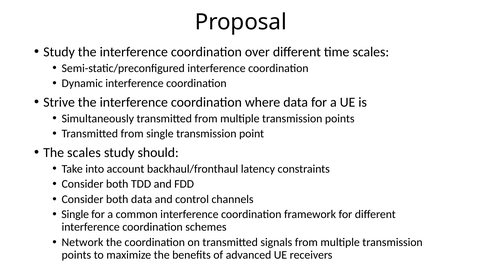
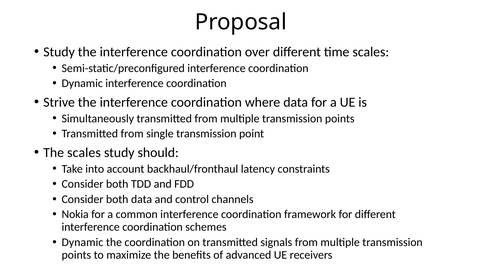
Single: Single -> Nokia (75, 214)
Network: Network -> Dynamic (82, 242)
